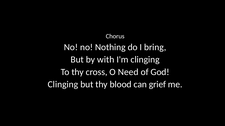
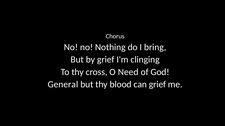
by with: with -> grief (106, 60)
Clinging: Clinging -> General (63, 85)
